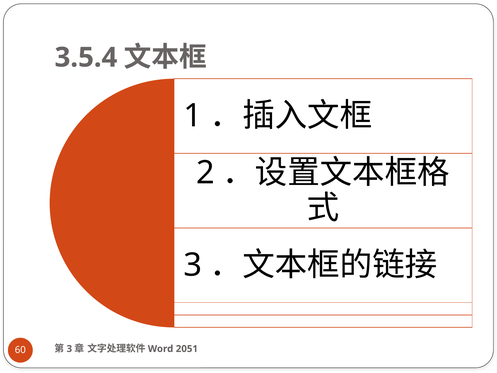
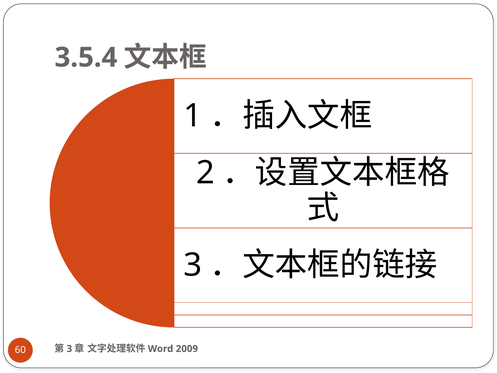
2051: 2051 -> 2009 (187, 349)
